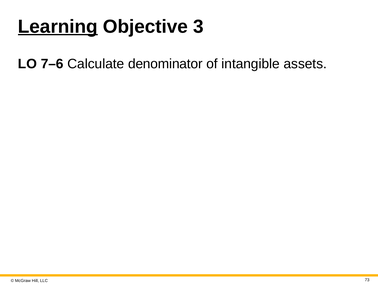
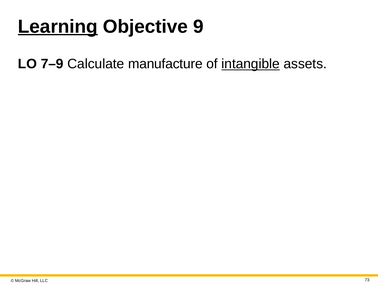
3: 3 -> 9 (198, 27)
7–6: 7–6 -> 7–9 (52, 64)
denominator: denominator -> manufacture (165, 64)
intangible underline: none -> present (251, 64)
